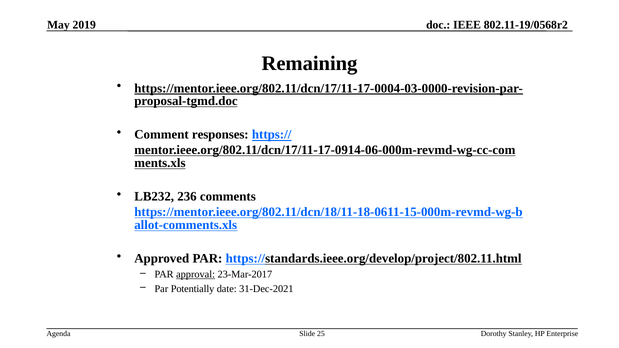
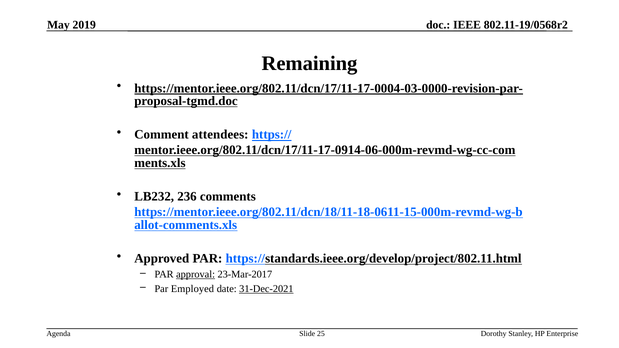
responses: responses -> attendees (220, 135)
Potentially: Potentially -> Employed (192, 289)
31-Dec-2021 underline: none -> present (266, 289)
